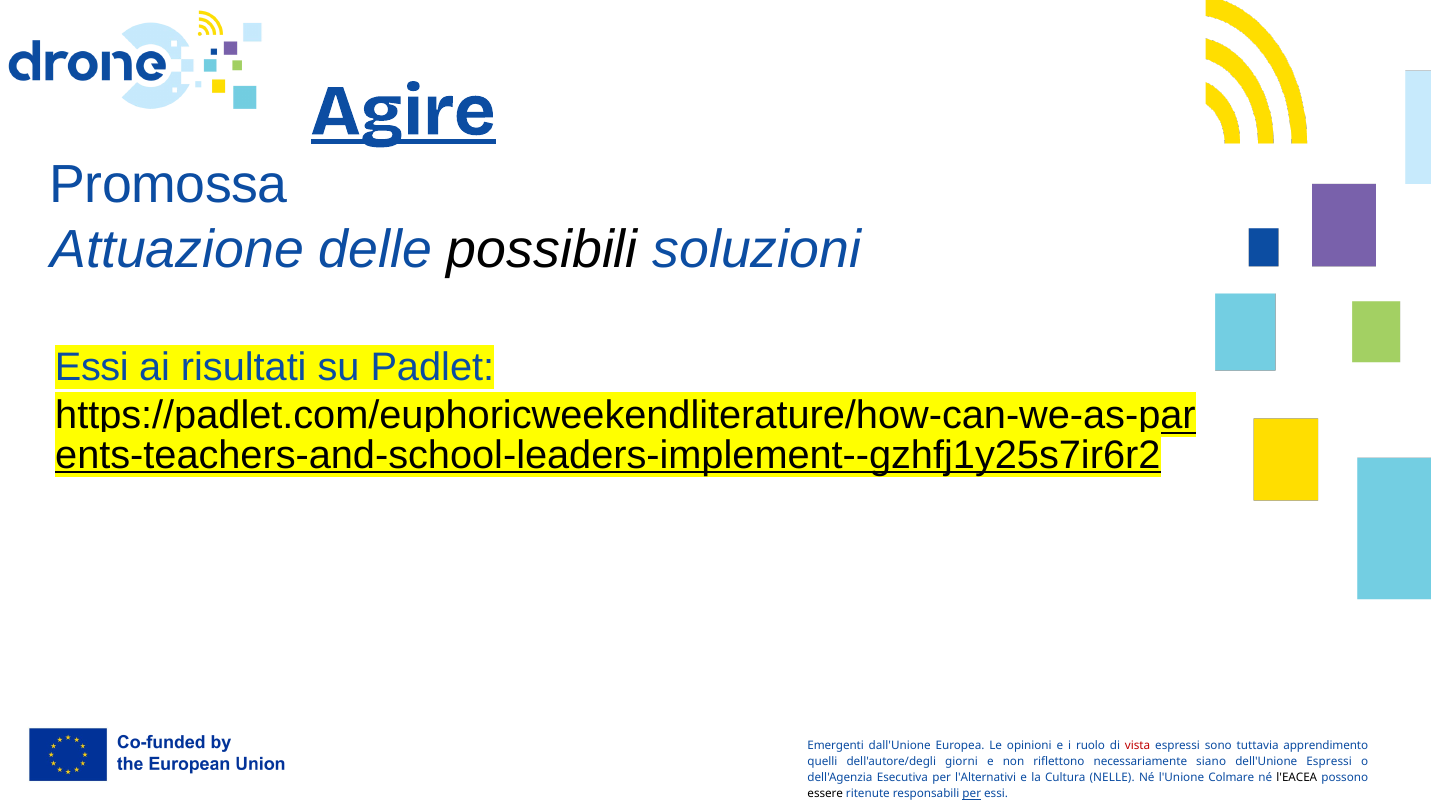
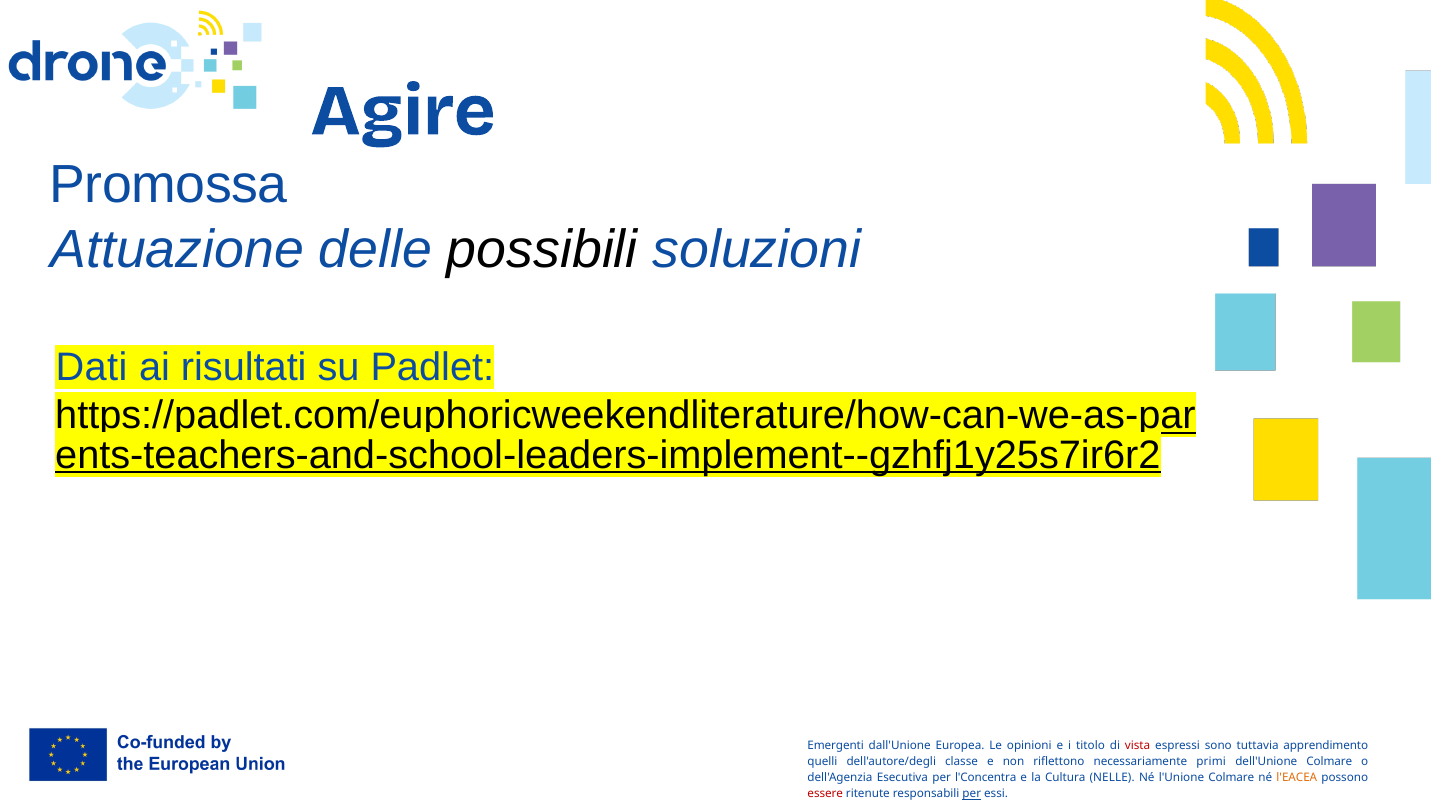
Agire underline: present -> none (403, 111)
Essi: Essi -> Dati (91, 368)
ruolo: ruolo -> titolo (1090, 745)
giorni: giorni -> classe (962, 761)
siano: siano -> primi (1211, 761)
dell'Unione Espressi: Espressi -> Colmare (1329, 761)
l'Alternativi: l'Alternativi -> l'Concentra (986, 778)
l'EACEA colour: black -> orange (1297, 778)
essere colour: black -> red (825, 794)
